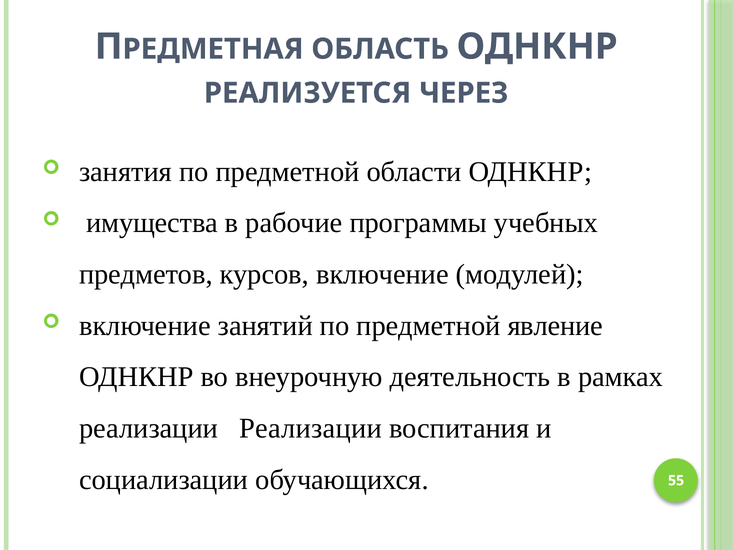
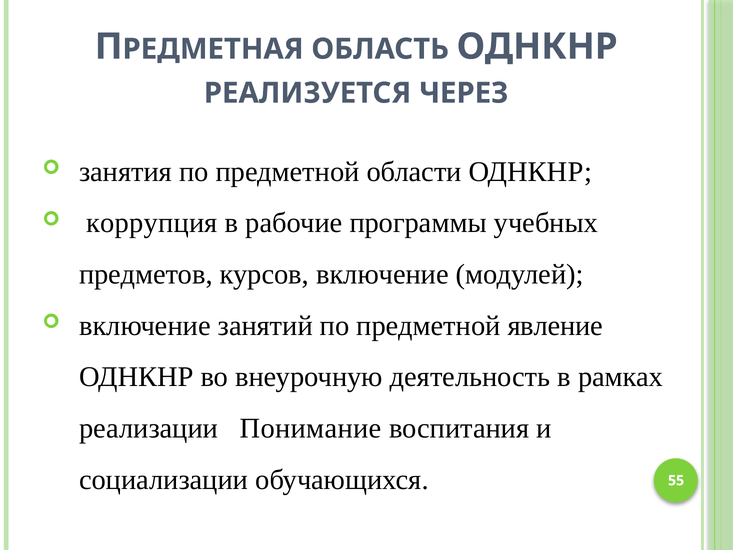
имущества: имущества -> коррупция (152, 223)
реализации Реализации: Реализации -> Понимание (311, 428)
